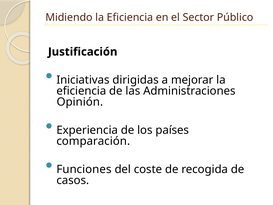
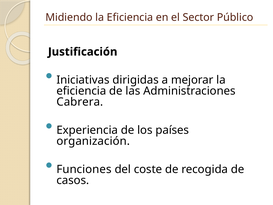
Opinión: Opinión -> Cabrera (80, 102)
comparación: comparación -> organización (93, 141)
